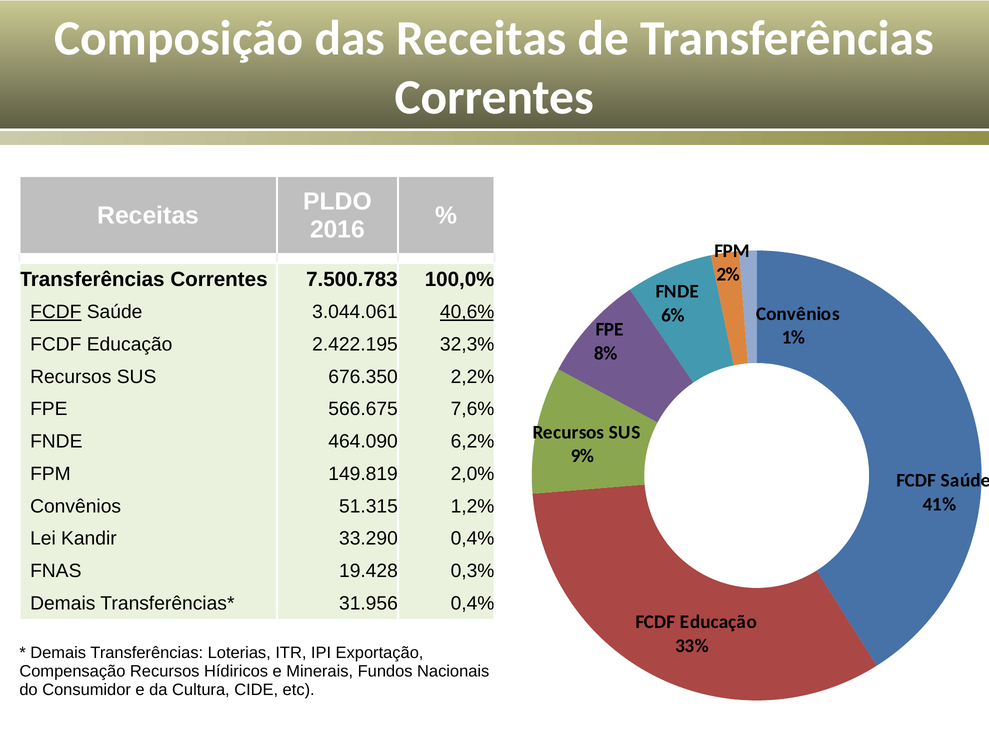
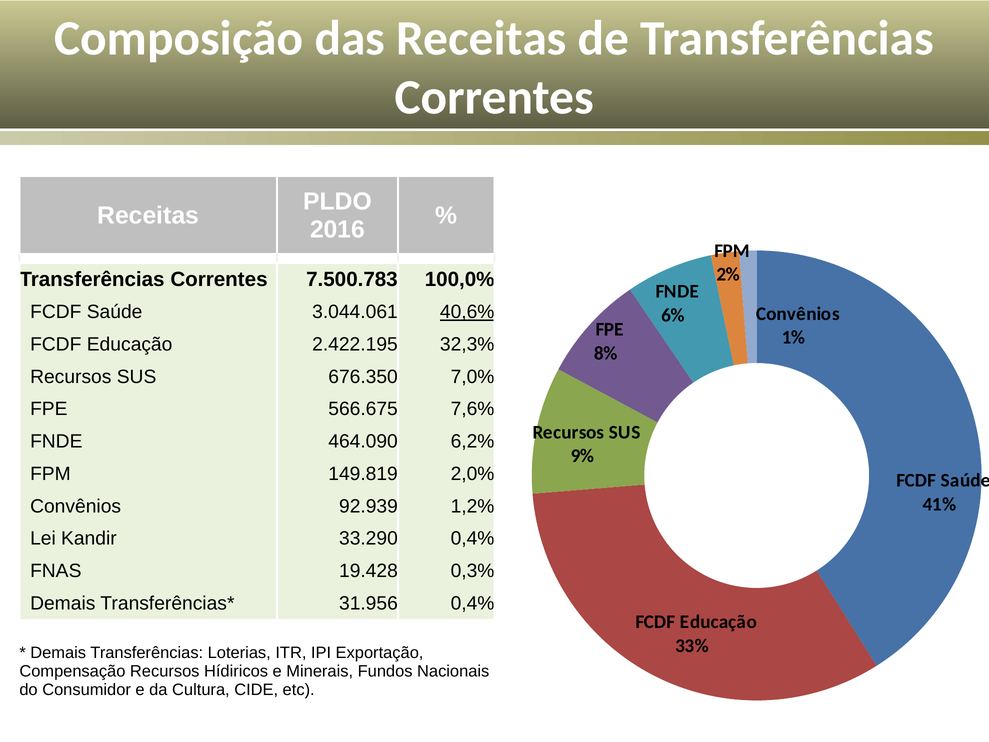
FCDF underline: present -> none (56, 312)
2,2%: 2,2% -> 7,0% (473, 377)
51.315: 51.315 -> 92.939 (368, 506)
